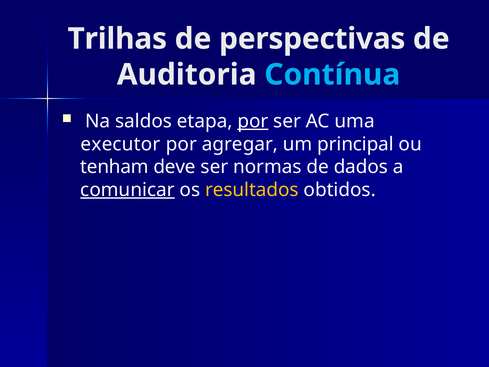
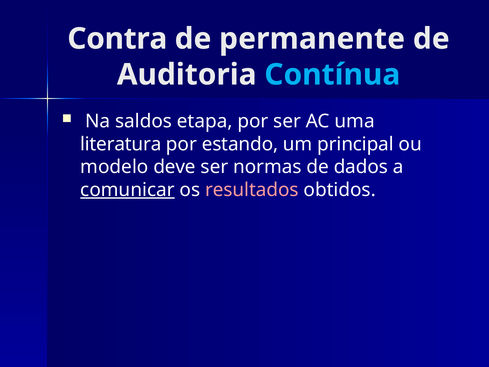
Trilhas: Trilhas -> Contra (117, 39)
perspectivas: perspectivas -> permanente (312, 39)
por underline: present -> none (253, 121)
executor: executor -> literatura (121, 144)
agregar: agregar -> estando (240, 144)
tenham: tenham -> modelo (114, 167)
resultados colour: yellow -> pink (252, 190)
